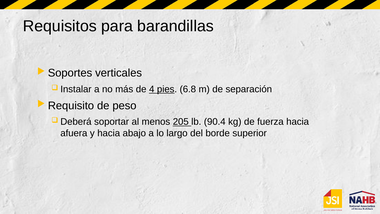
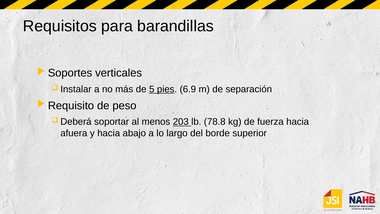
4: 4 -> 5 (152, 89)
6.8: 6.8 -> 6.9 (188, 89)
205: 205 -> 203 (181, 122)
90.4: 90.4 -> 78.8 (215, 122)
